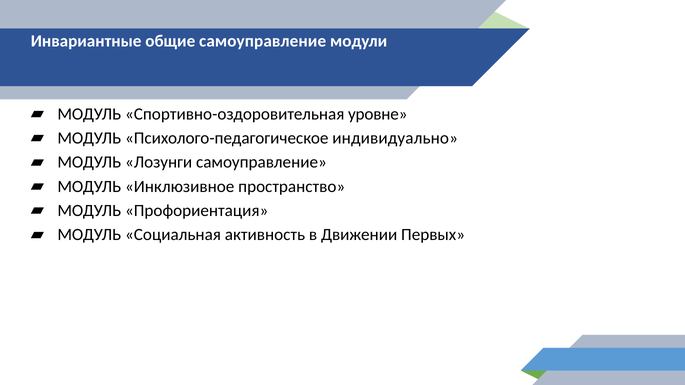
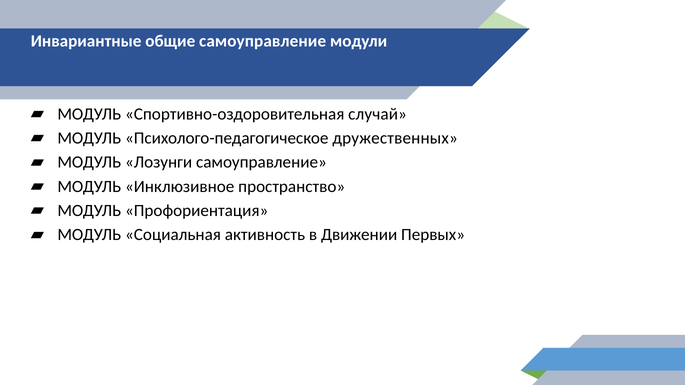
уровне: уровне -> случай (378, 114)
индивидуально: индивидуально -> дружественных (395, 138)
